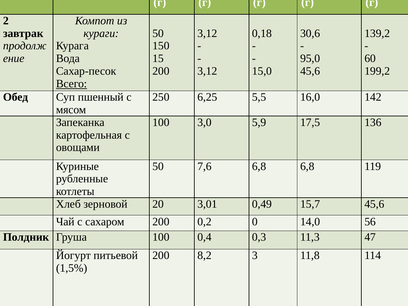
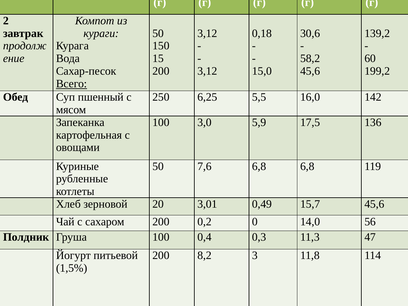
95,0: 95,0 -> 58,2 (310, 58)
